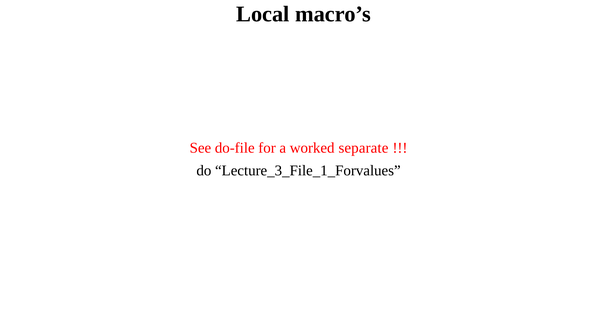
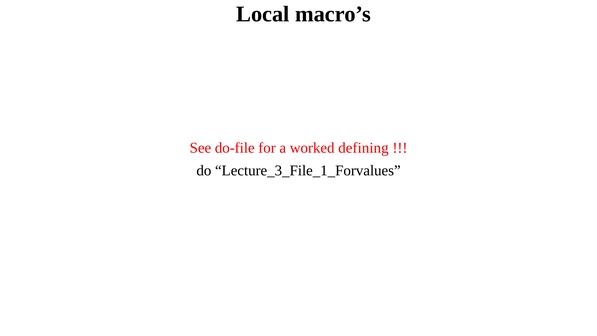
separate: separate -> defining (363, 148)
